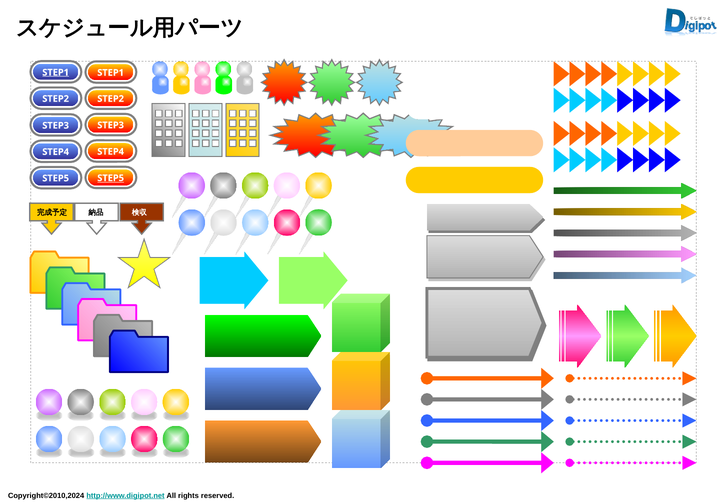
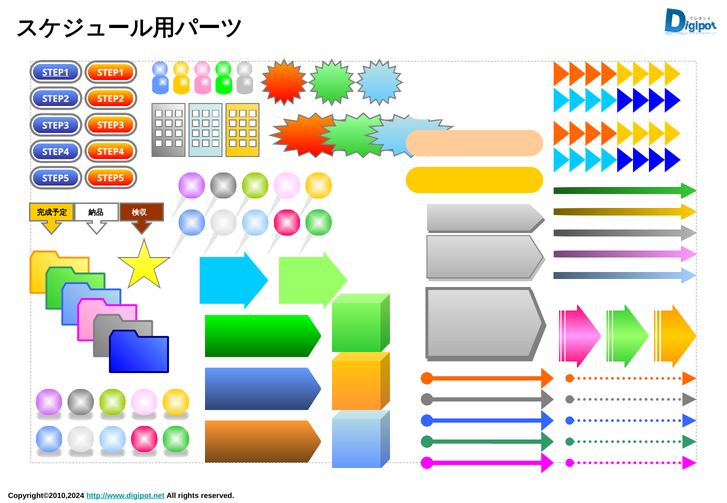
STEP5 underline: present -> none (111, 178)
